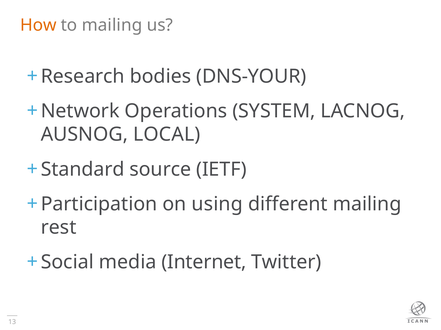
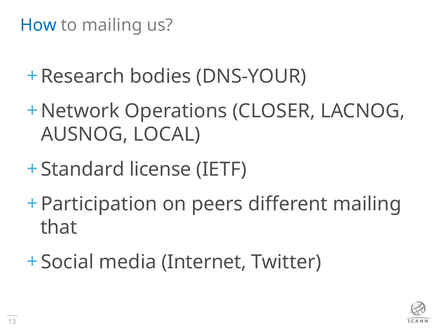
How colour: orange -> blue (38, 25)
SYSTEM: SYSTEM -> CLOSER (274, 111)
source: source -> license (160, 170)
using: using -> peers (217, 204)
rest: rest -> that (59, 228)
